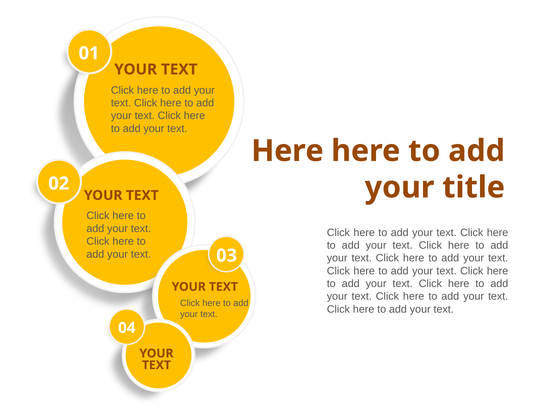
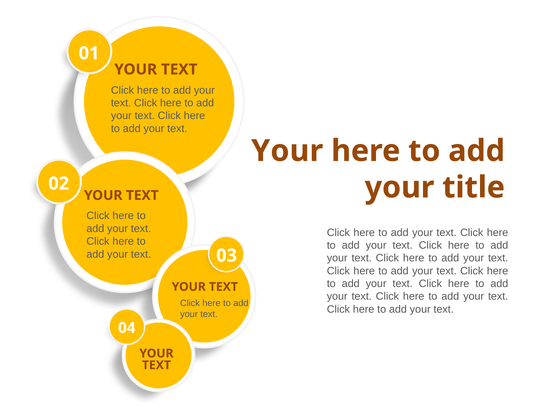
Here: Here -> Your (287, 151)
